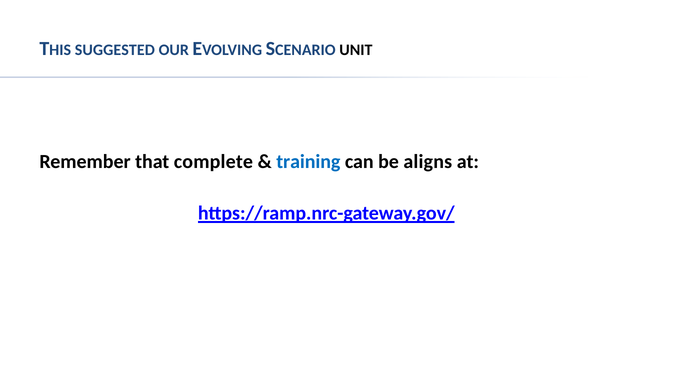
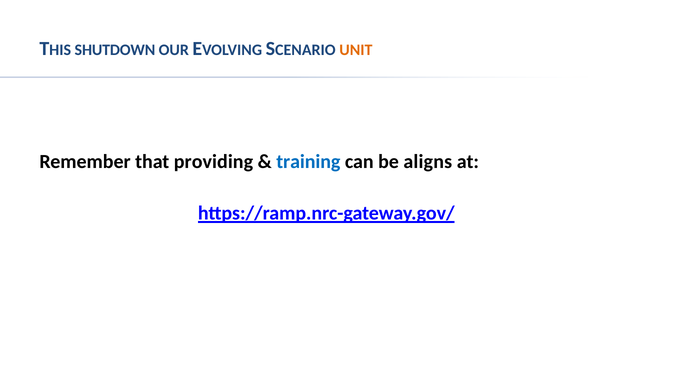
SUGGESTED: SUGGESTED -> SHUTDOWN (115, 50)
UNIT colour: black -> orange (356, 50)
complete: complete -> providing (213, 162)
